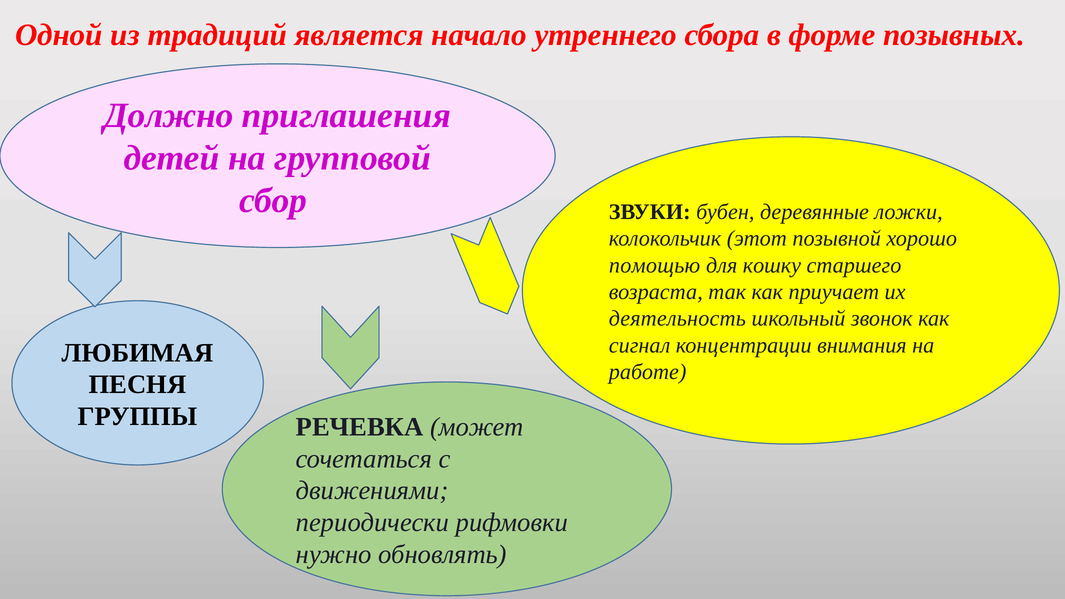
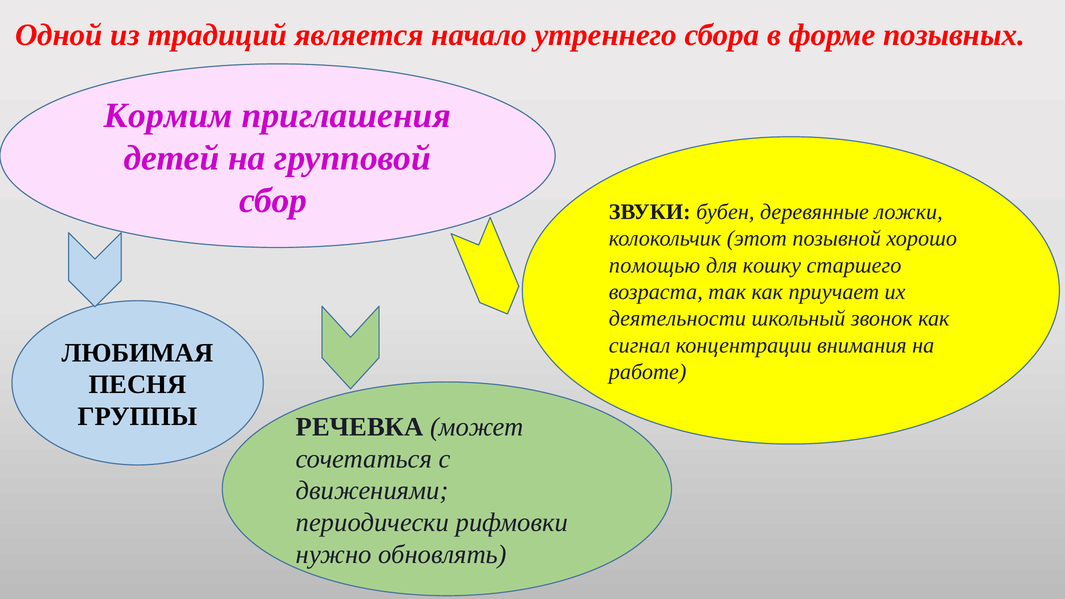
Должно: Должно -> Кормим (168, 116)
деятельность: деятельность -> деятельности (677, 319)
